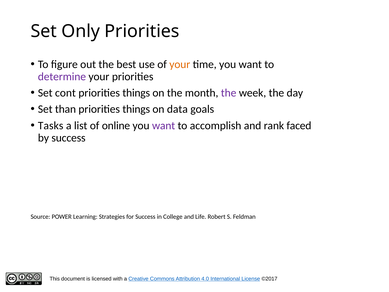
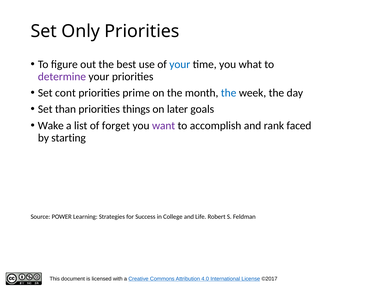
your colour: orange -> blue (180, 64)
time you want: want -> what (250, 64)
things: things -> prime (136, 93)
the colour: purple -> blue (229, 93)
data: data -> later (177, 109)
Tasks: Tasks -> Wake (51, 125)
online: online -> forget (116, 125)
by success: success -> starting (69, 138)
